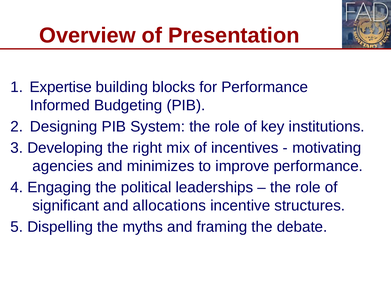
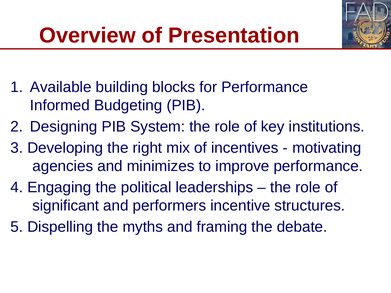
Expertise: Expertise -> Available (61, 87)
allocations: allocations -> performers (169, 206)
